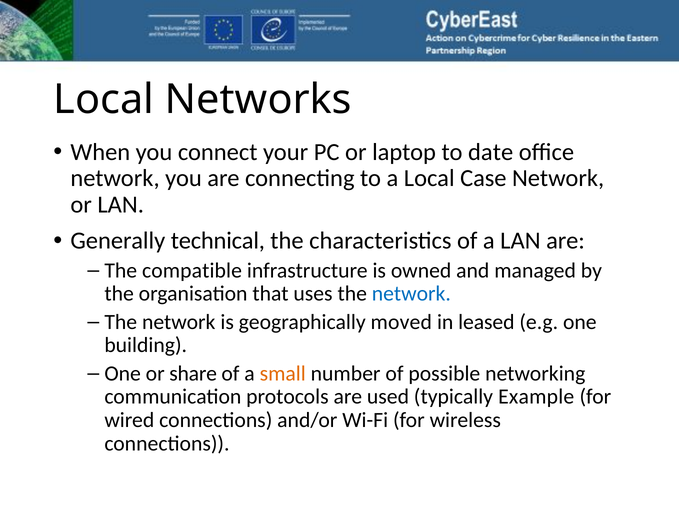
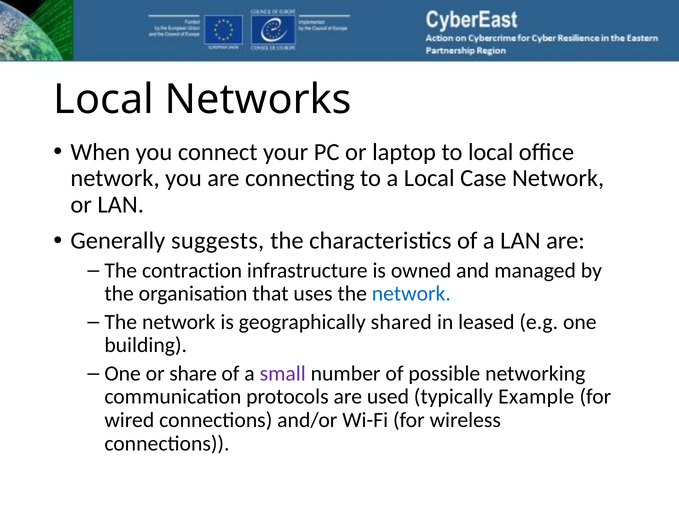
to date: date -> local (491, 152)
technical: technical -> suggests (218, 241)
compatible: compatible -> contraction (192, 271)
moved: moved -> shared (401, 322)
small colour: orange -> purple (283, 374)
